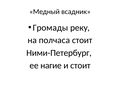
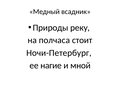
Громады: Громады -> Природы (50, 28)
Ними-Петербург: Ними-Петербург -> Ночи-Петербург (59, 53)
и стоит: стоит -> мной (80, 65)
